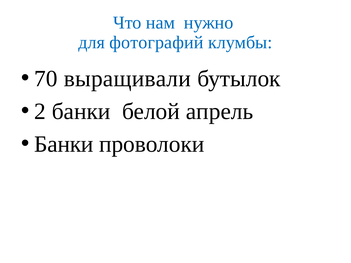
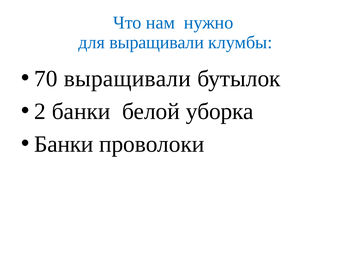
для фотографий: фотографий -> выращивали (157, 43)
апрель: апрель -> уборка (220, 112)
